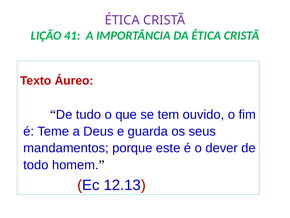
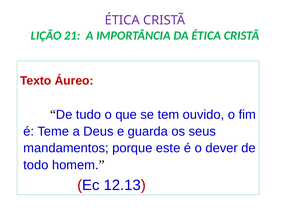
41: 41 -> 21 (72, 35)
